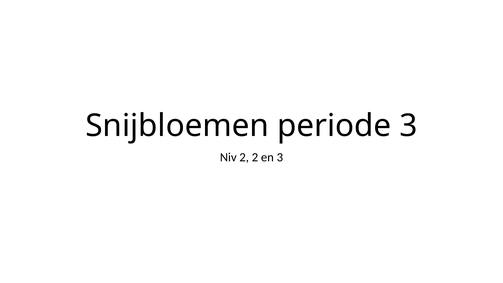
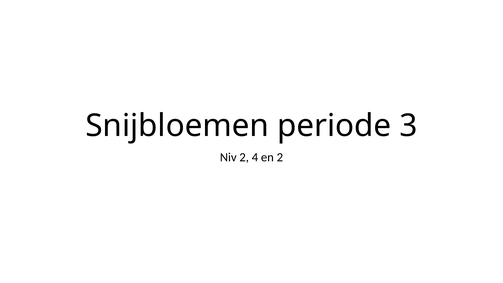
2 2: 2 -> 4 (255, 157)
en 3: 3 -> 2 (280, 157)
